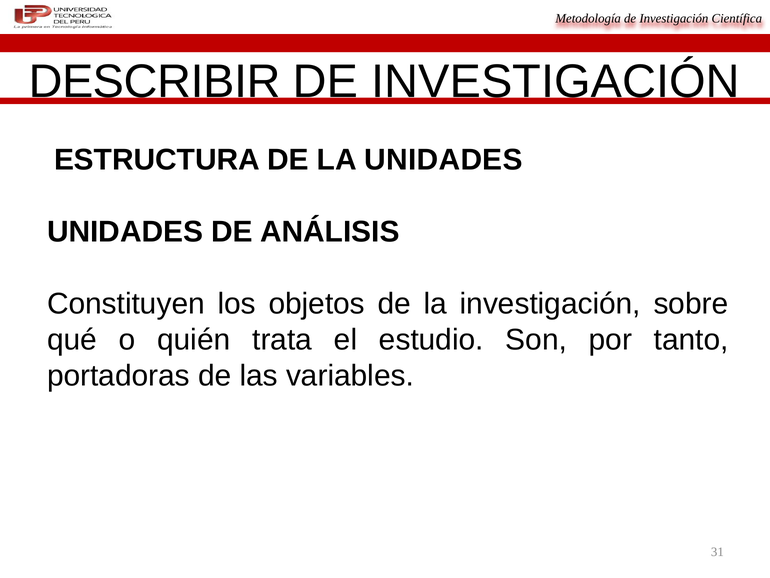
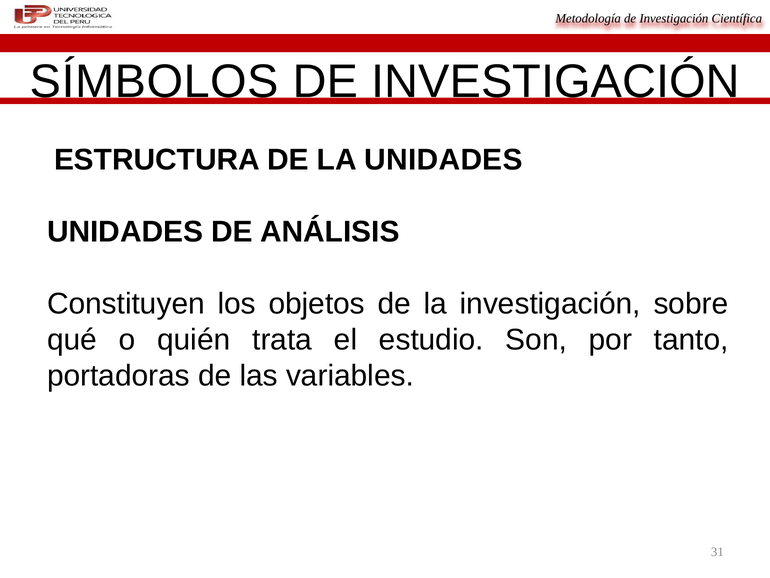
DESCRIBIR: DESCRIBIR -> SÍMBOLOS (154, 82)
